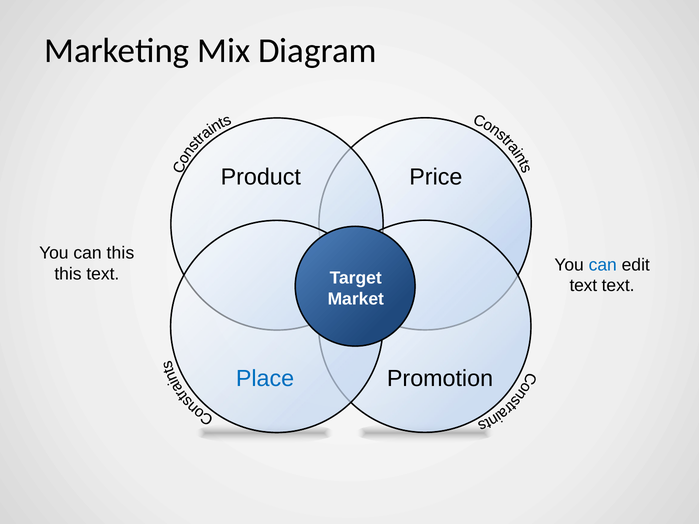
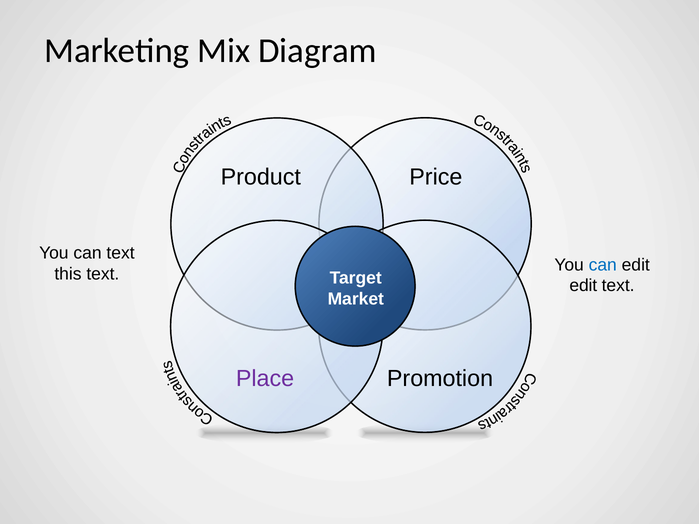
can this: this -> text (121, 253)
text: text -> edit (583, 286)
Place colour: blue -> purple (265, 379)
